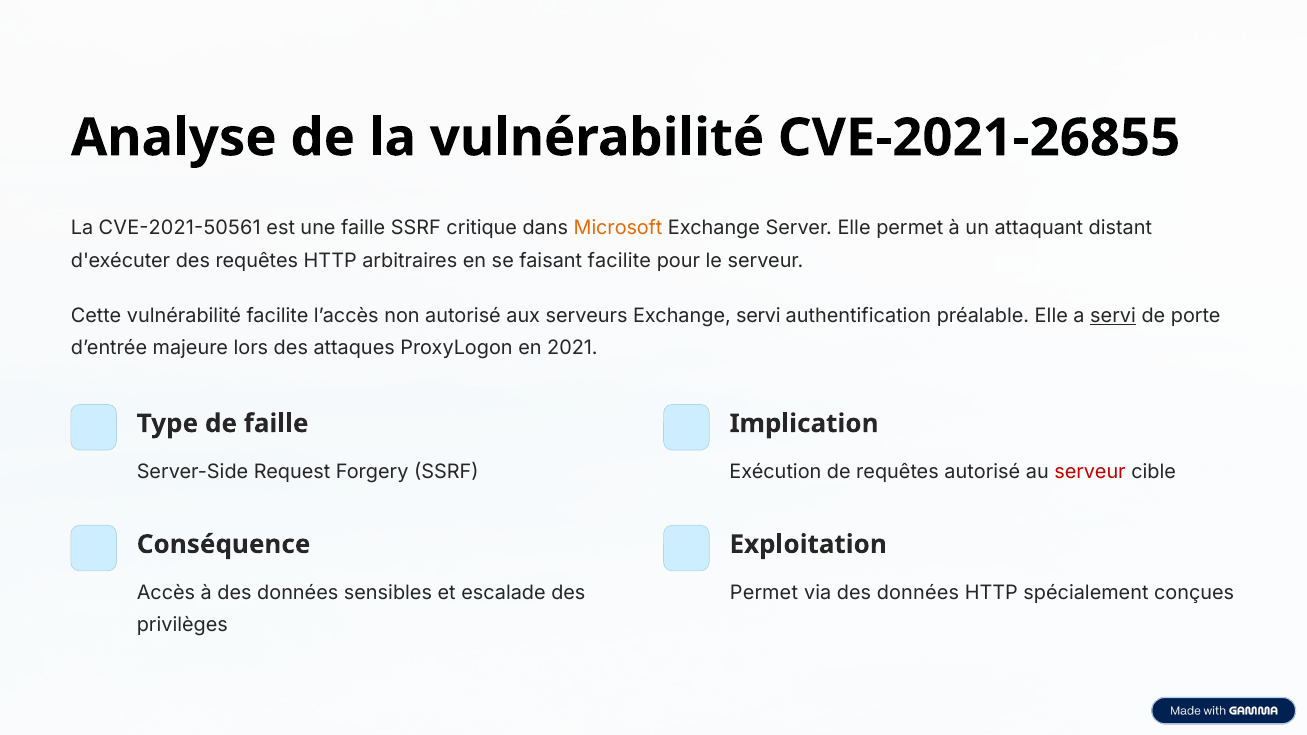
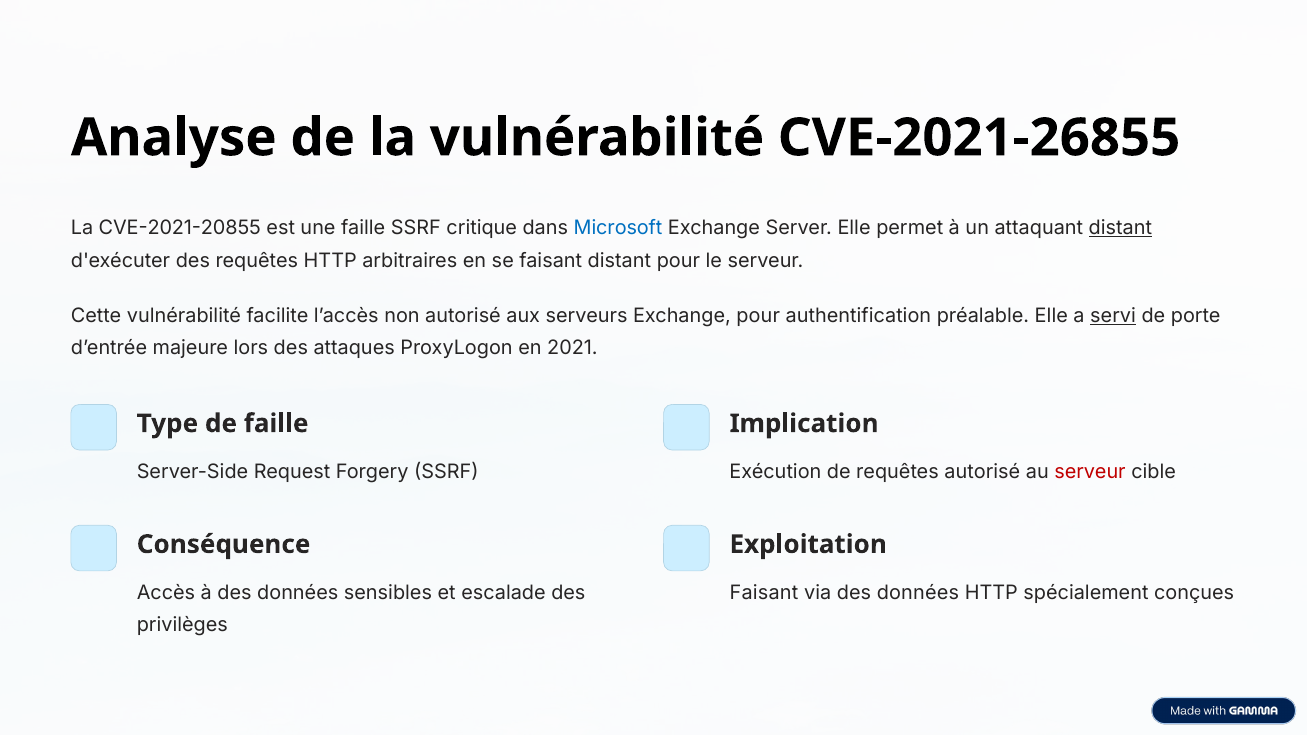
CVE-2021-50561: CVE-2021-50561 -> CVE-2021-20855 (180, 228)
Microsoft colour: orange -> blue (618, 228)
distant underline: none -> present (1120, 228)
faisant facilite: facilite -> distant (619, 261)
Exchange servi: servi -> pour (758, 316)
Permet: Permet -> Faisant (764, 593)
